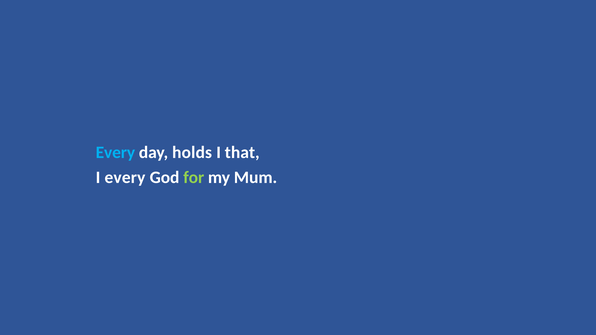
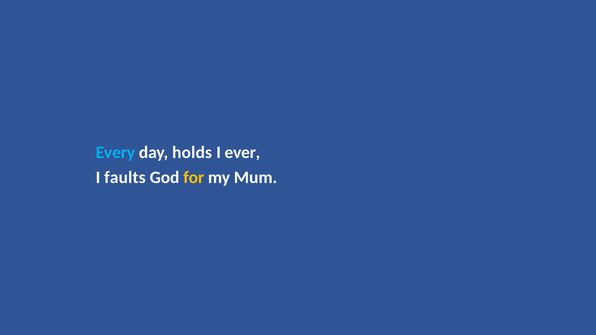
that: that -> ever (242, 153)
I every: every -> faults (125, 178)
for colour: light green -> yellow (194, 178)
